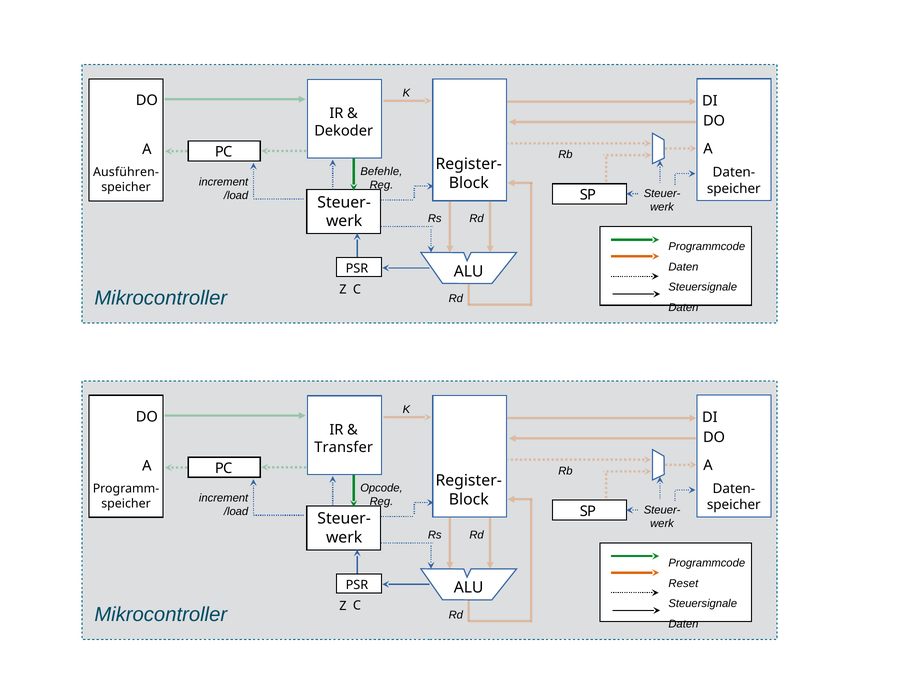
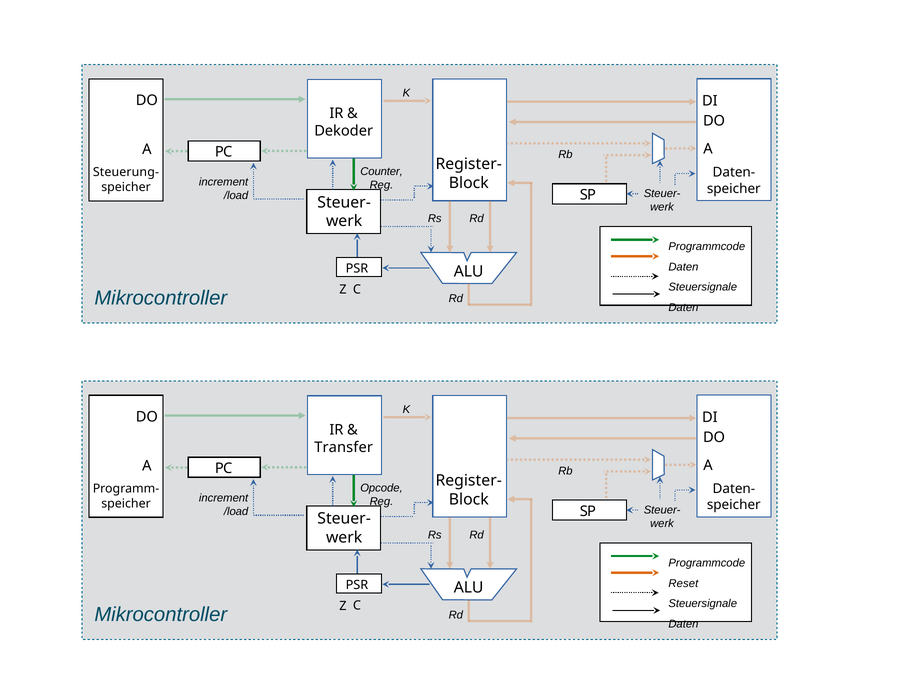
Befehle: Befehle -> Counter (382, 172)
Ausführen-: Ausführen- -> Steuerung- (126, 172)
